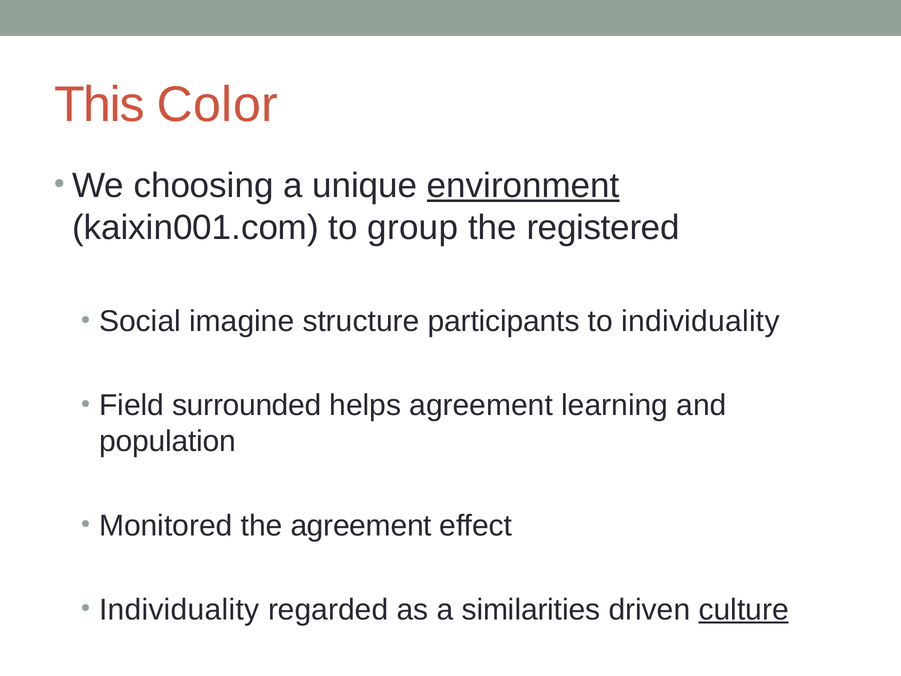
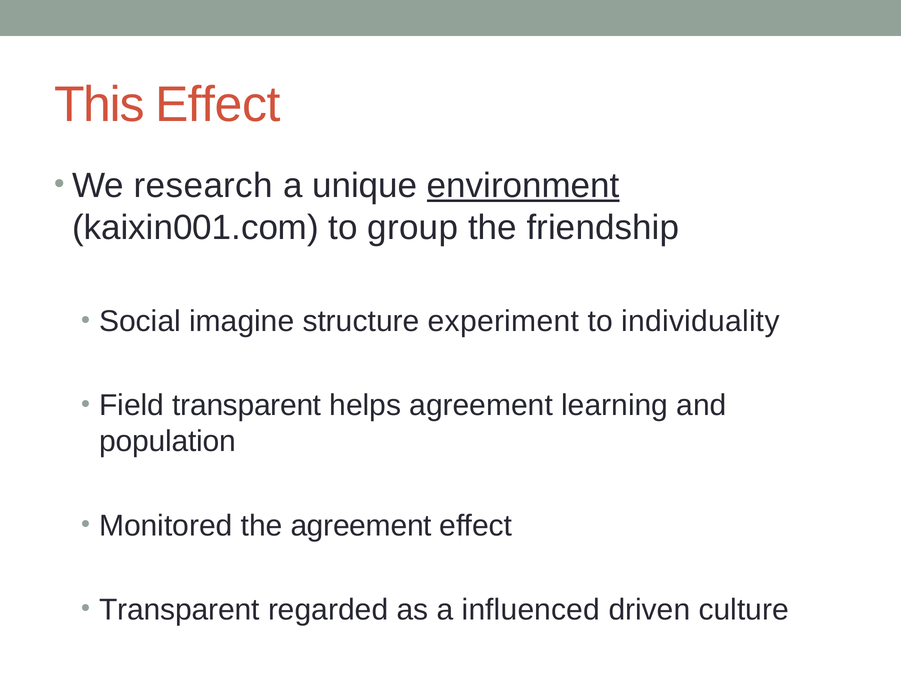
This Color: Color -> Effect (218, 105)
choosing: choosing -> research (203, 186)
registered: registered -> friendship (603, 228)
participants: participants -> experiment (503, 321)
Field surrounded: surrounded -> transparent (247, 405)
Individuality: Individuality -> Transparent (179, 609)
similarities: similarities -> influenced (531, 609)
culture underline: present -> none (744, 609)
